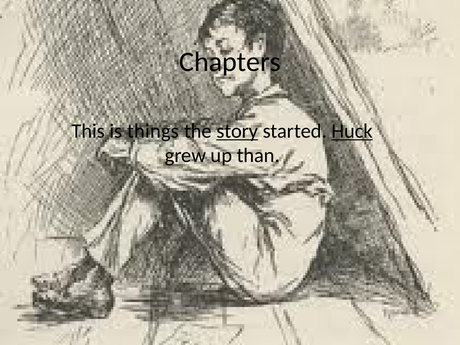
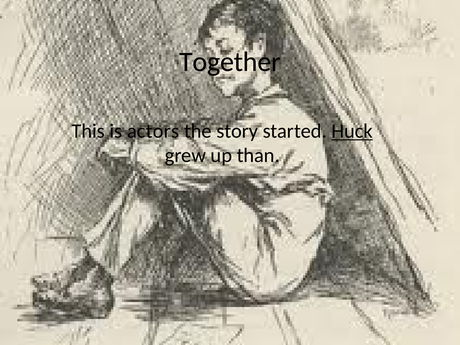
Chapters: Chapters -> Together (230, 62)
things: things -> actors (153, 131)
story underline: present -> none (237, 131)
